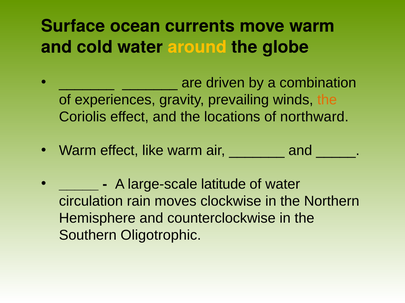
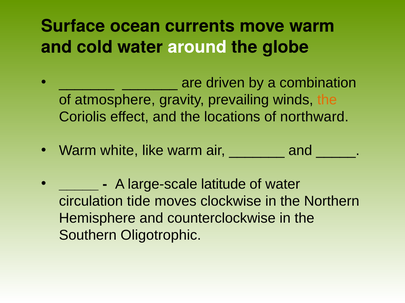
around colour: yellow -> white (197, 47)
experiences: experiences -> atmosphere (115, 100)
Warm effect: effect -> white (119, 151)
rain: rain -> tide (139, 202)
